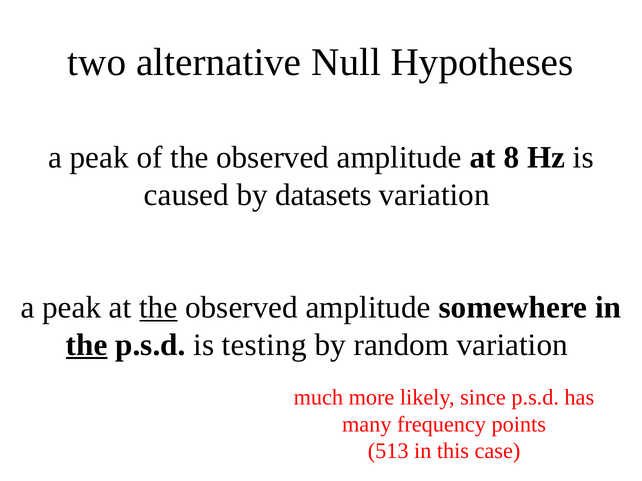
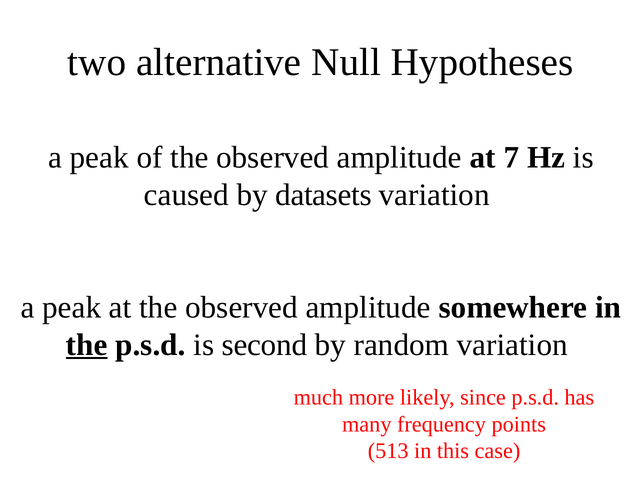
8: 8 -> 7 (511, 158)
the underline: present -> none (158, 308)
testing: testing -> second (265, 345)
